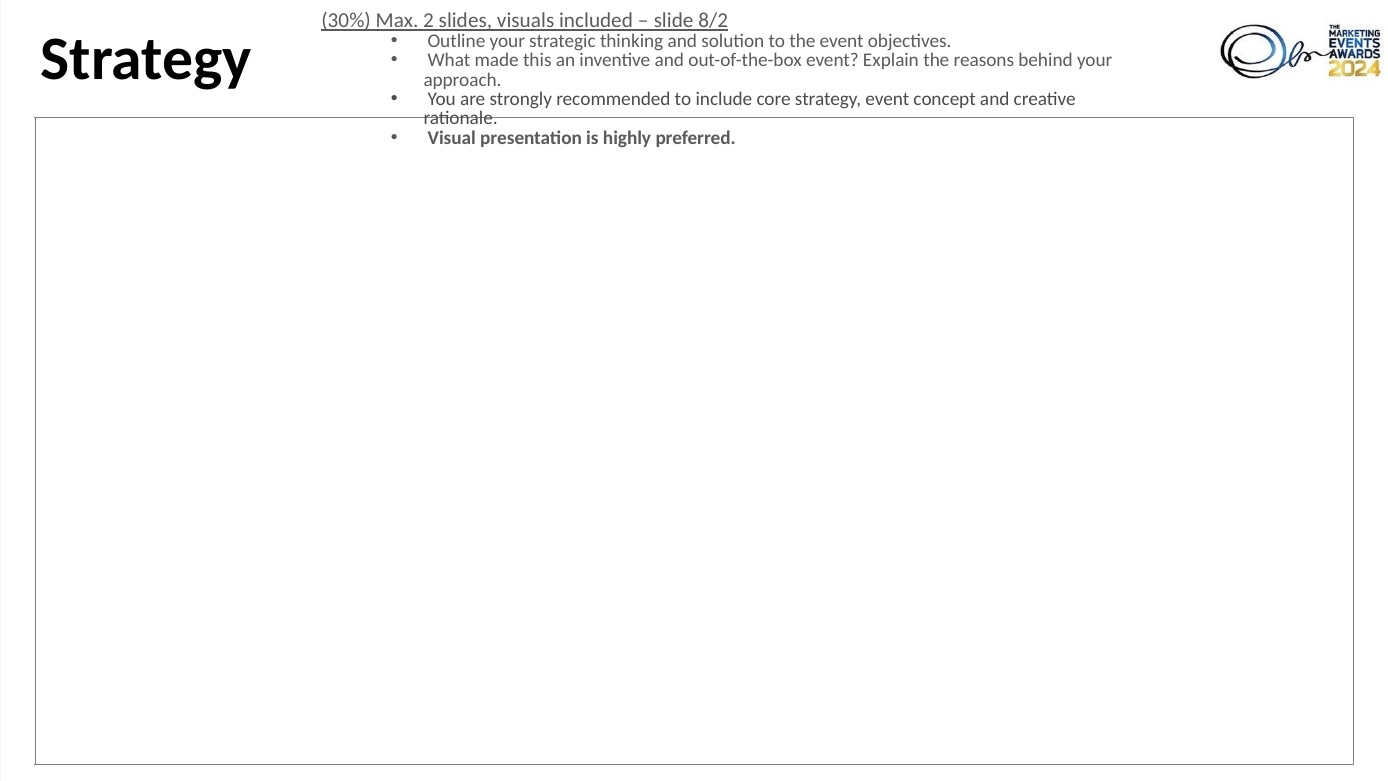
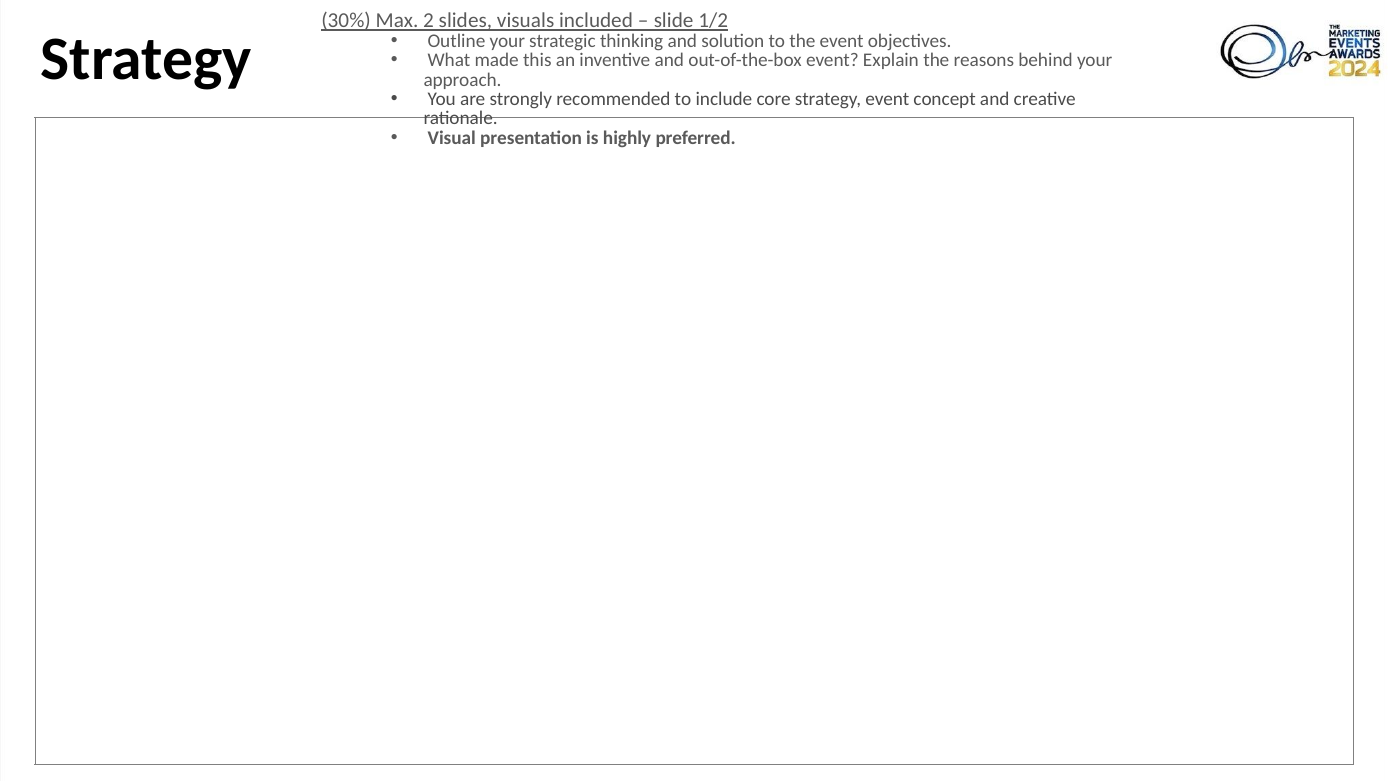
8/2: 8/2 -> 1/2 (713, 21)
